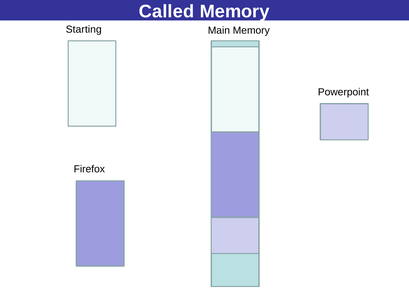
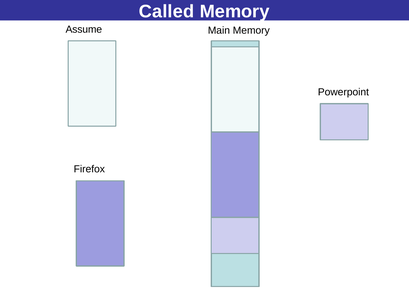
Starting: Starting -> Assume (84, 29)
